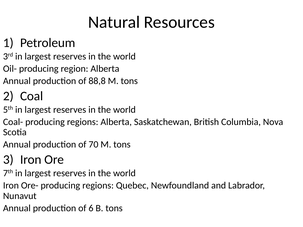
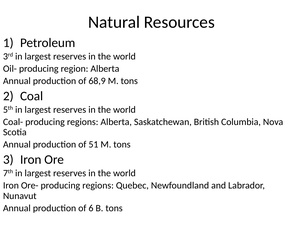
88,8: 88,8 -> 68,9 (97, 81)
70: 70 -> 51 (93, 145)
